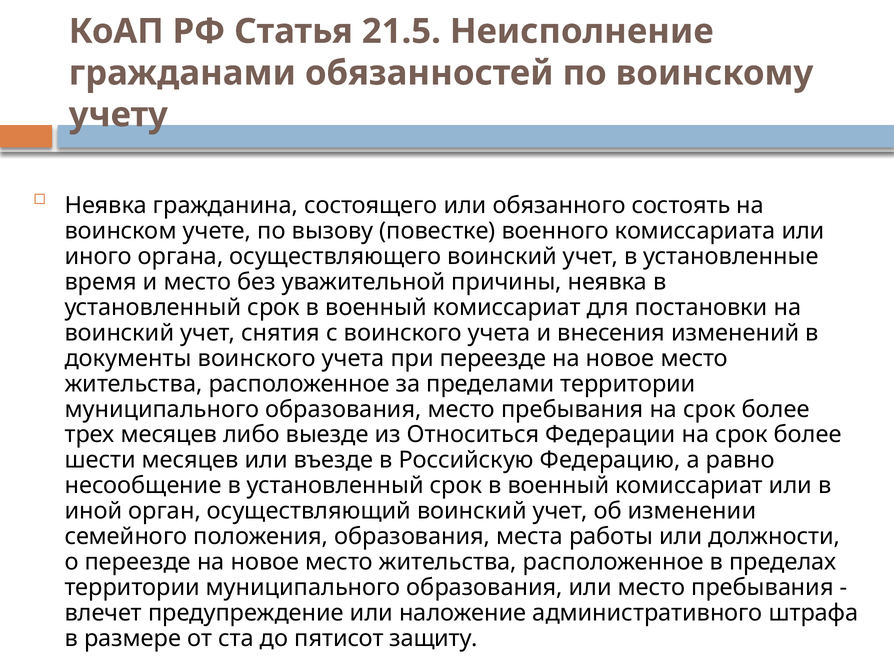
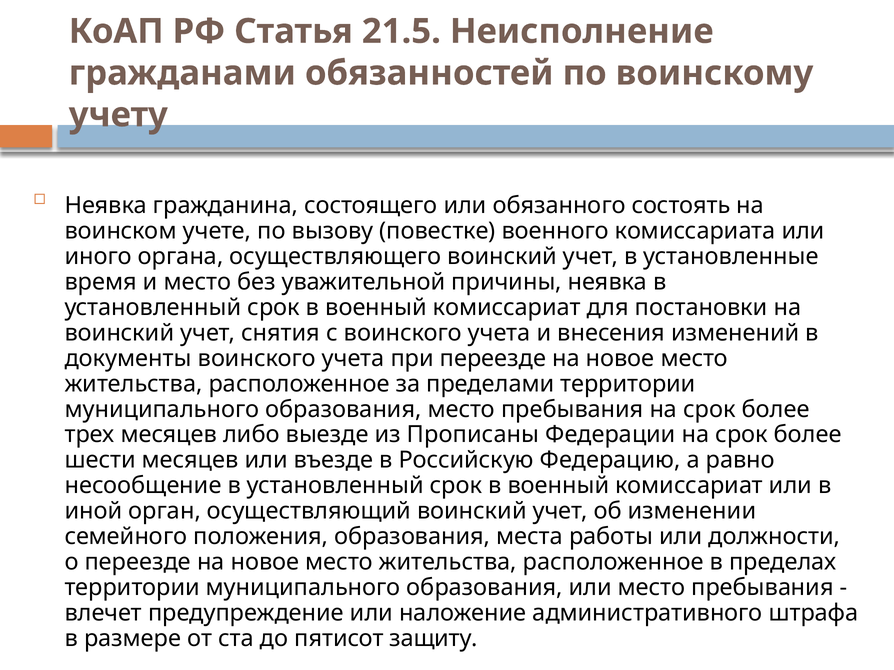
Относиться: Относиться -> Прописаны (473, 435)
